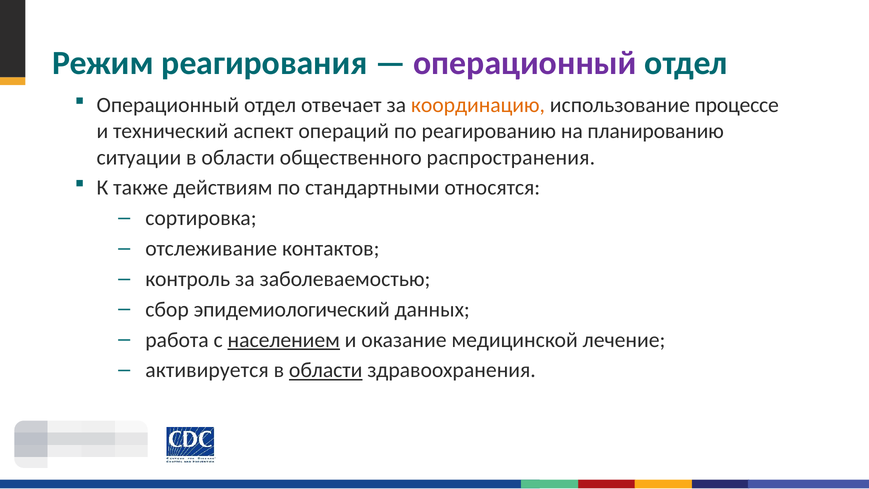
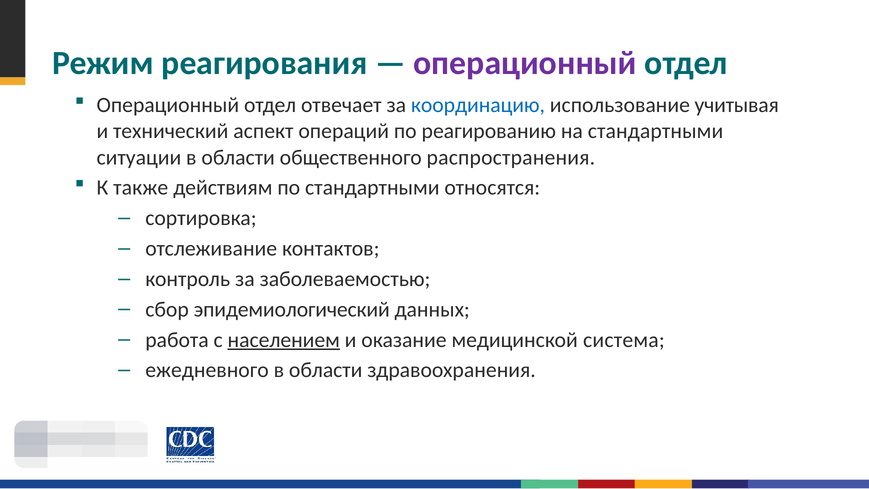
координацию colour: orange -> blue (478, 105)
процессе: процессе -> учитывая (737, 105)
на планированию: планированию -> стандартными (656, 131)
лечение: лечение -> система (624, 340)
активируется: активируется -> ежедневного (207, 370)
области underline: present -> none (326, 370)
